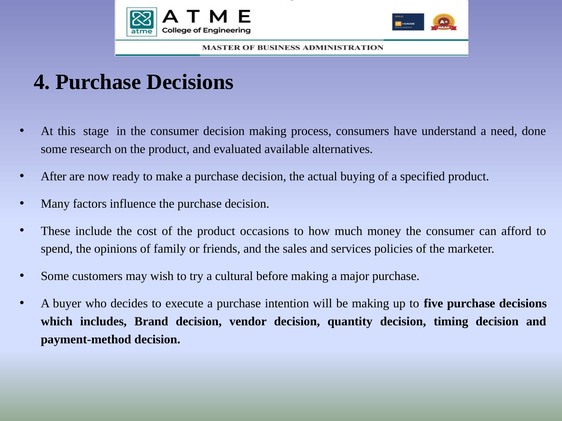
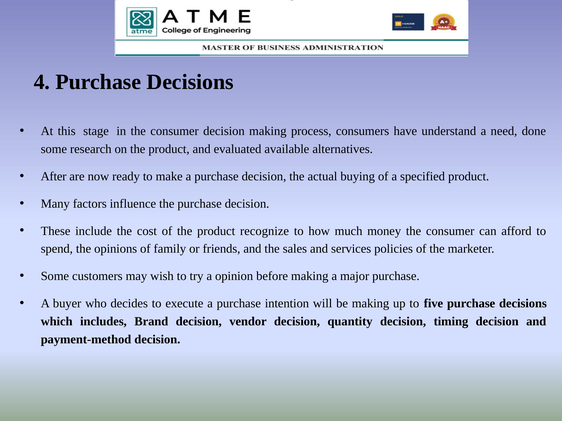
occasions: occasions -> recognize (265, 231)
cultural: cultural -> opinion (234, 276)
